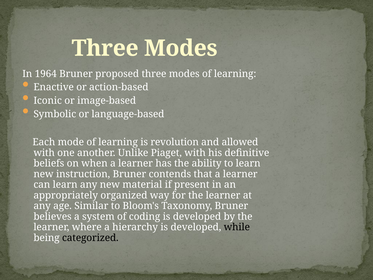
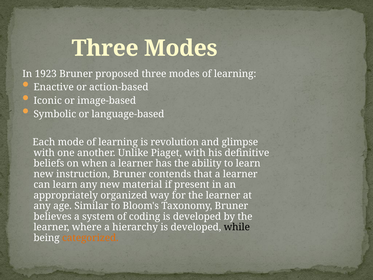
1964: 1964 -> 1923 (46, 74)
allowed: allowed -> glimpse (240, 142)
categorized colour: black -> orange (90, 238)
